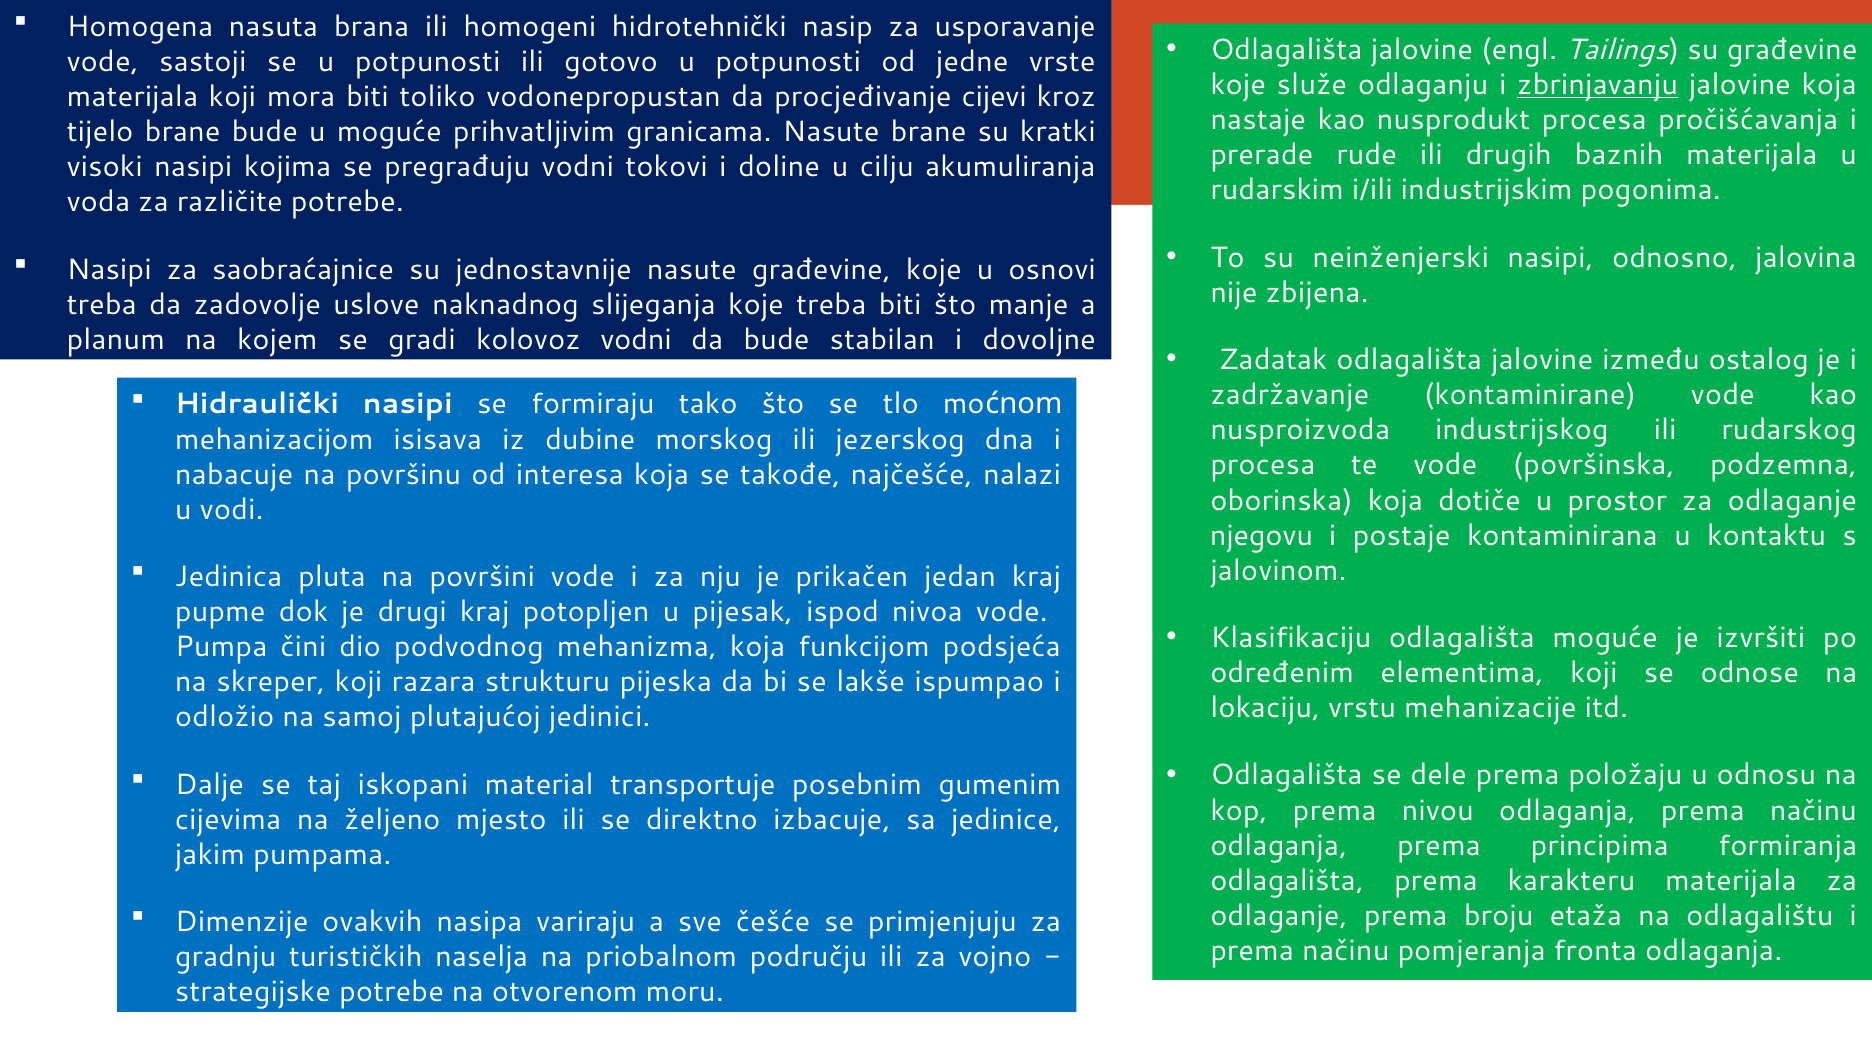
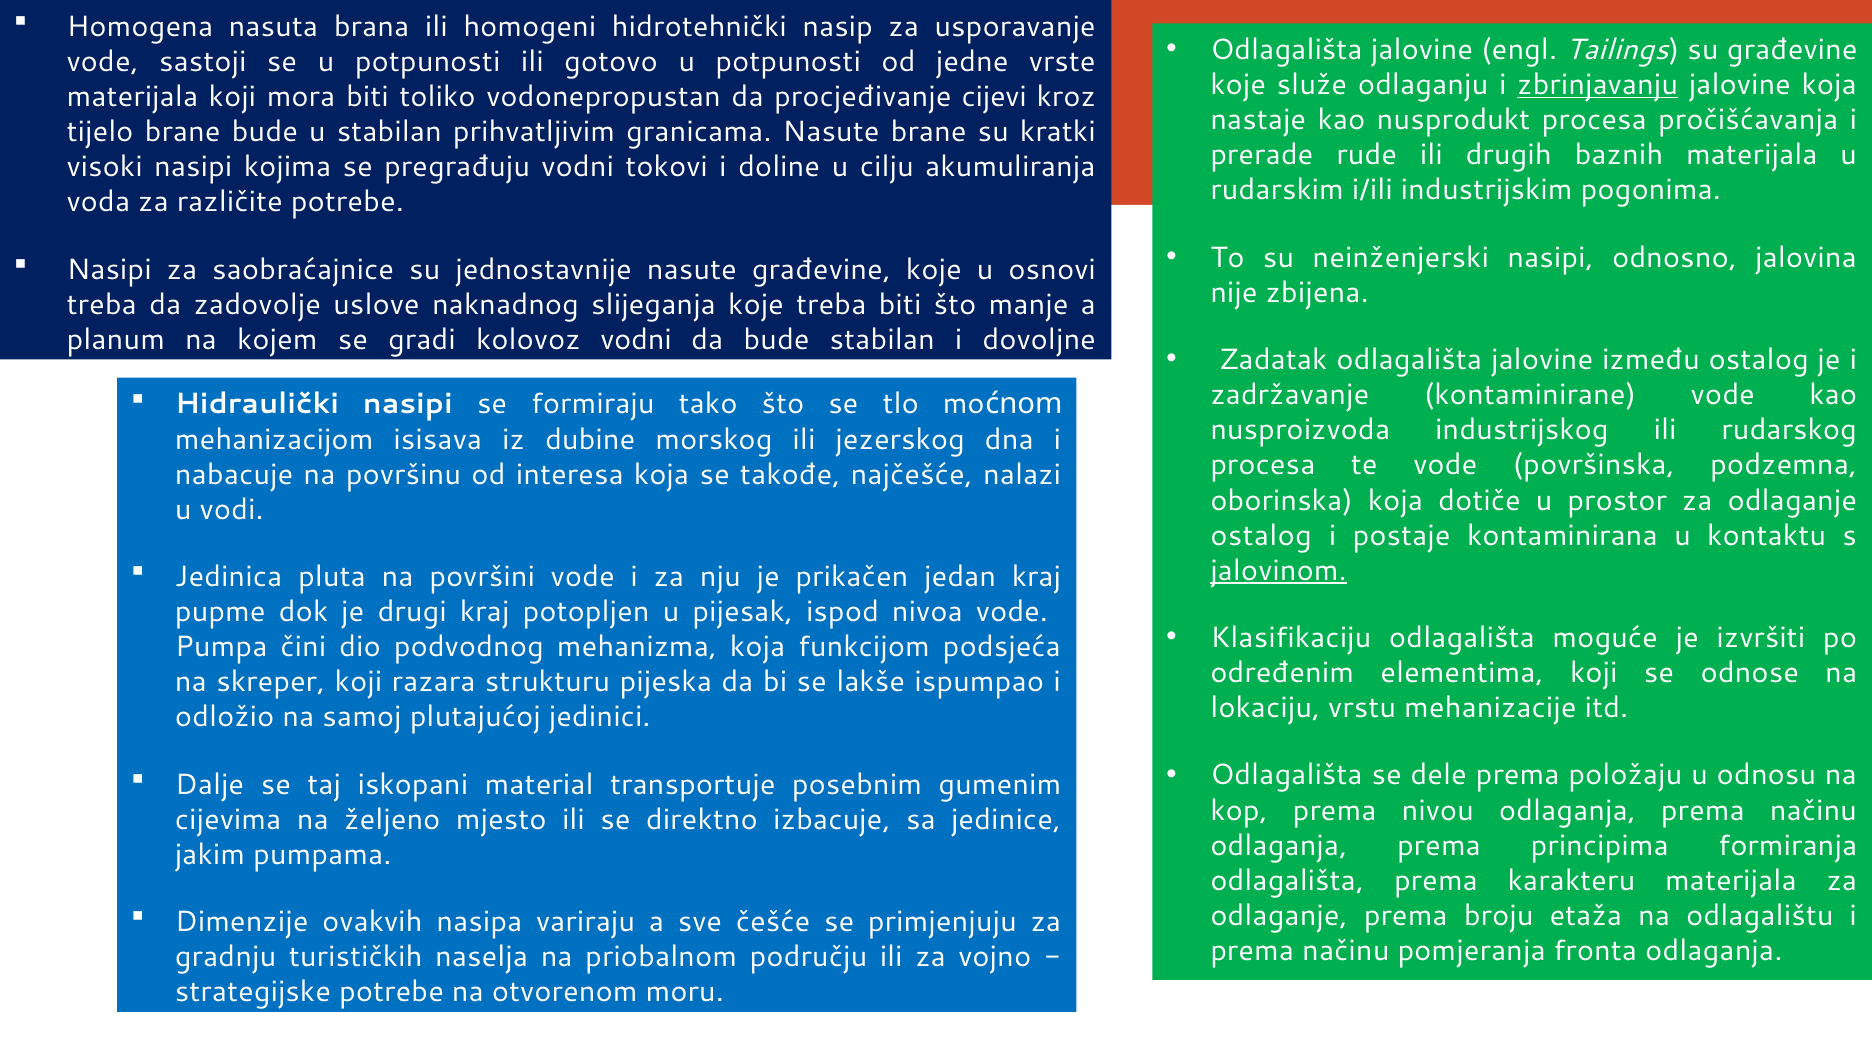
u moguće: moguće -> stabilan (389, 132)
njegovu: njegovu -> ostalog (1261, 535)
jalovinom underline: none -> present (1279, 571)
